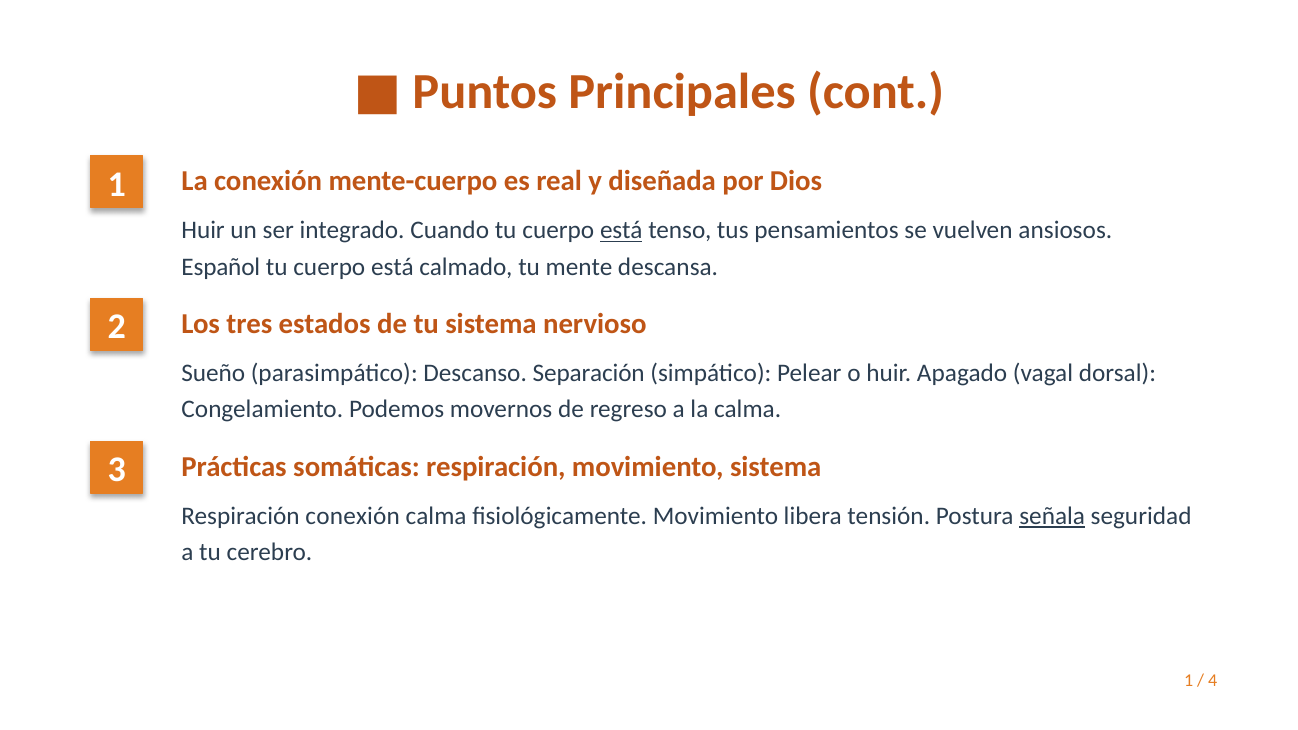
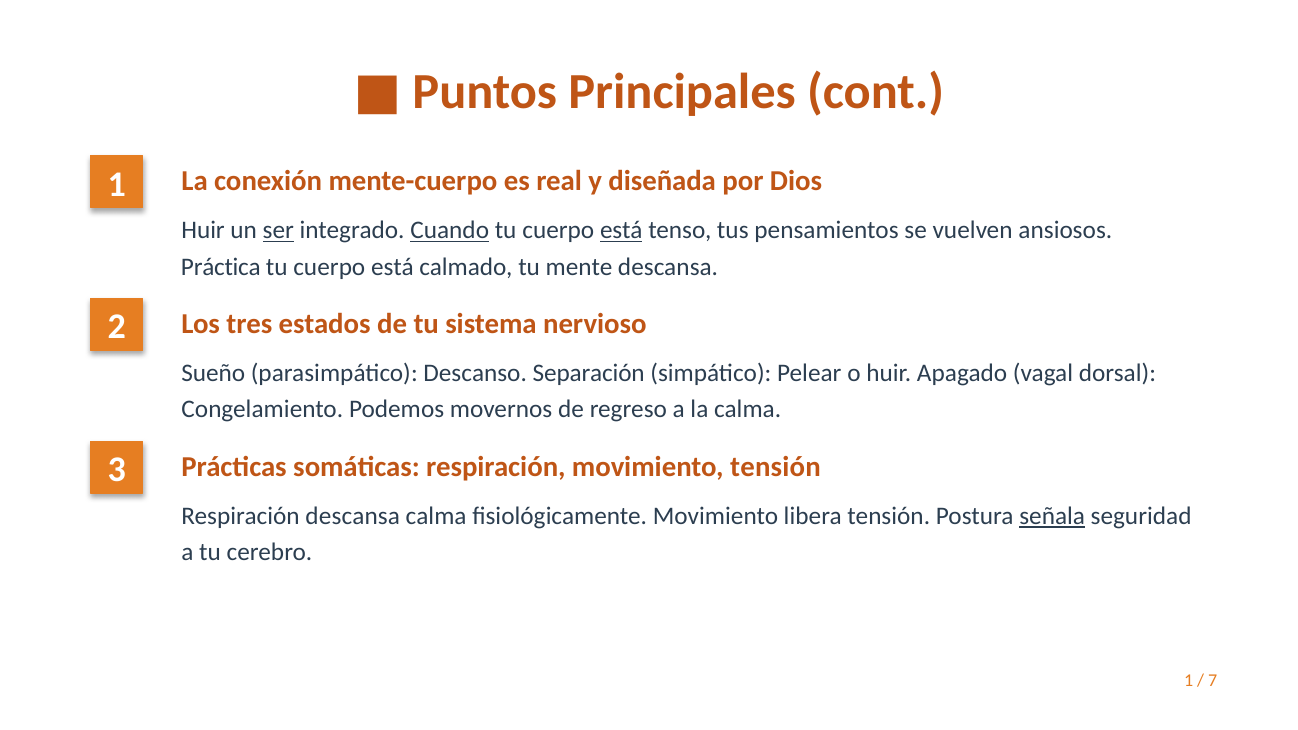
ser underline: none -> present (278, 230)
Cuando underline: none -> present (450, 230)
Español: Español -> Práctica (221, 267)
movimiento sistema: sistema -> tensión (775, 467)
Respiración conexión: conexión -> descansa (353, 516)
4: 4 -> 7 (1213, 680)
